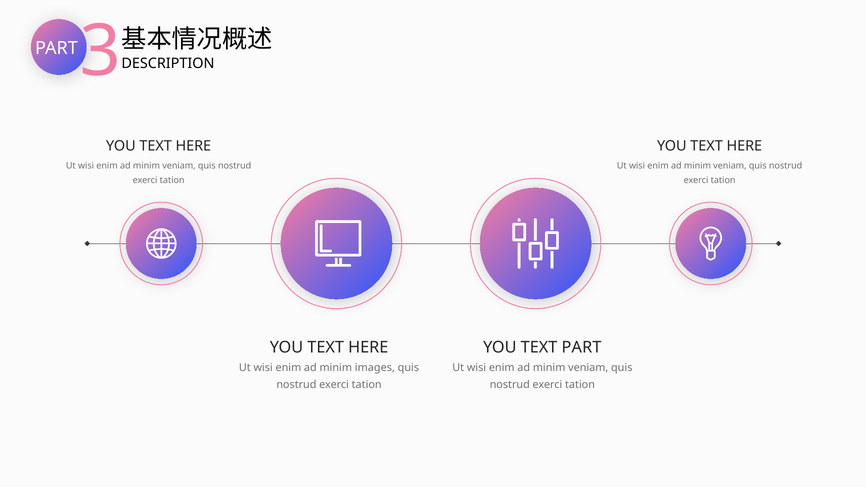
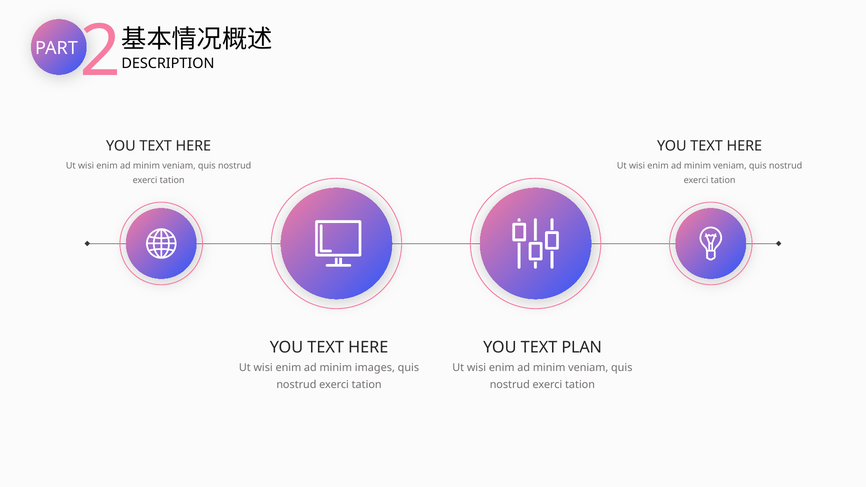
3: 3 -> 2 (101, 52)
TEXT PART: PART -> PLAN (582, 347)
